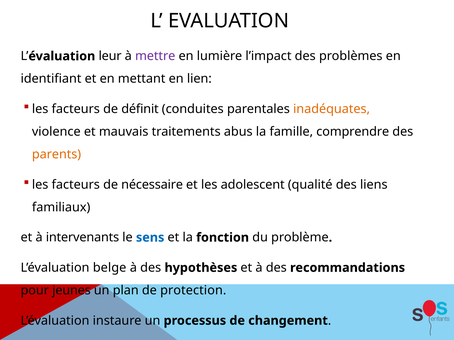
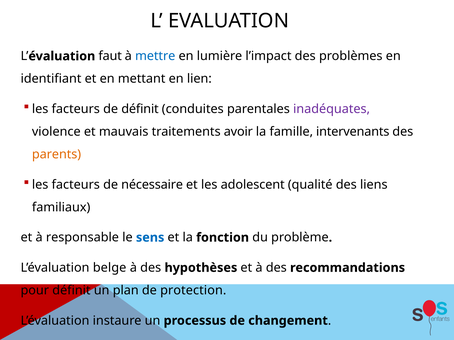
leur: leur -> faut (110, 56)
mettre colour: purple -> blue (155, 56)
inadéquates colour: orange -> purple (332, 109)
abus: abus -> avoir (238, 132)
comprendre: comprendre -> intervenants (353, 132)
intervenants: intervenants -> responsable (82, 238)
pour jeunes: jeunes -> définit (71, 291)
